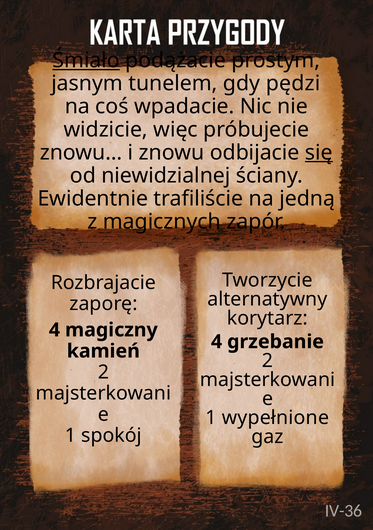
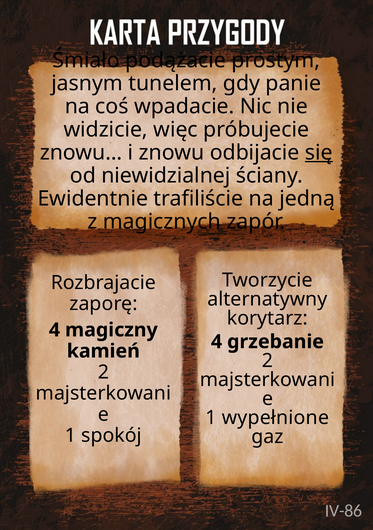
Śmiało underline: present -> none (86, 60)
pędzi: pędzi -> panie (293, 83)
IV-36: IV-36 -> IV-86 (344, 511)
